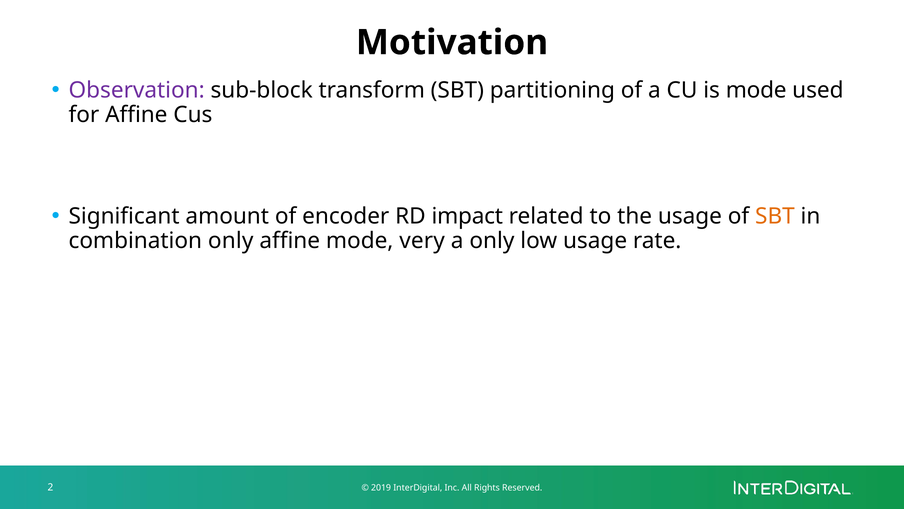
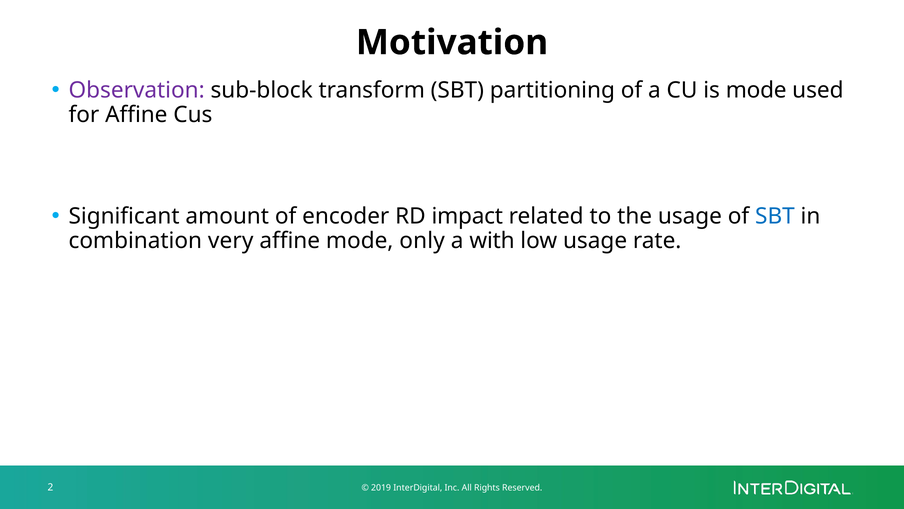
SBT colour: orange -> blue (775, 216)
combination only: only -> very (231, 241)
very: very -> only (422, 241)
a only: only -> with (492, 241)
